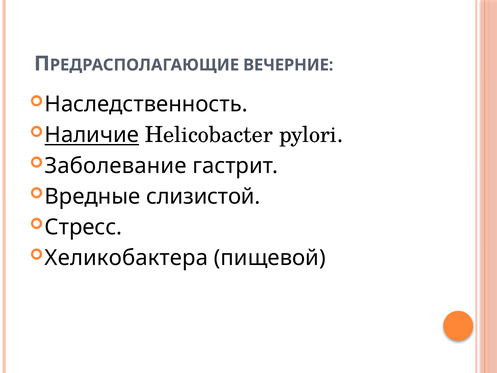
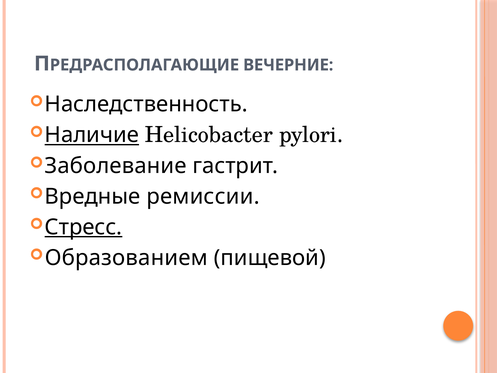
слизистой: слизистой -> ремиссии (203, 196)
Стресс underline: none -> present (83, 227)
Хеликобактера: Хеликобактера -> Образованием (126, 258)
